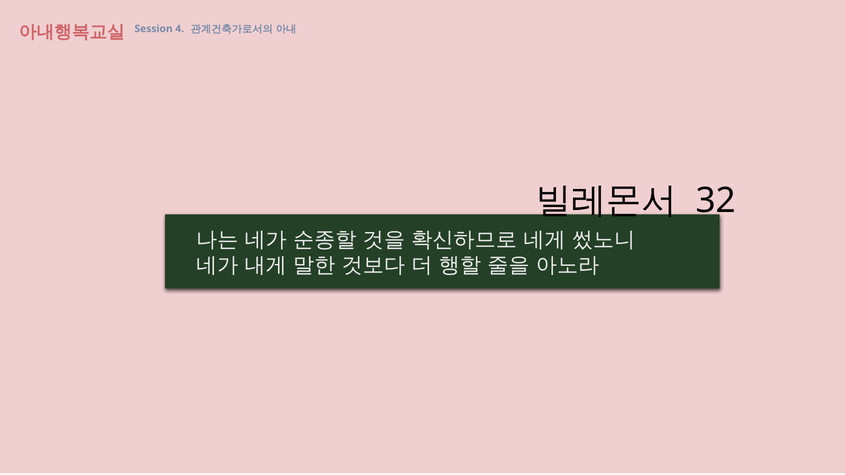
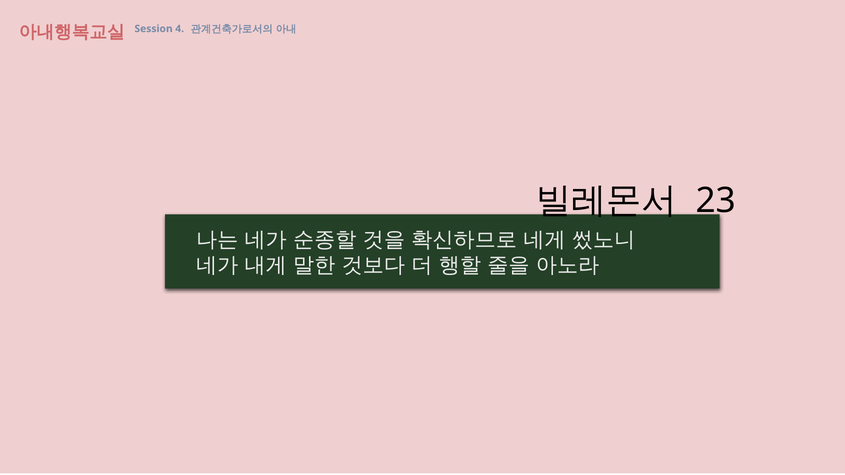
32: 32 -> 23 (716, 201)
